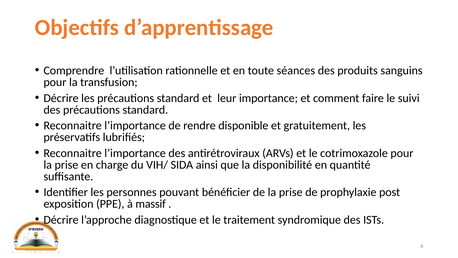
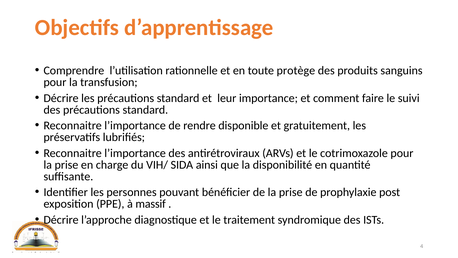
séances: séances -> protège (296, 71)
